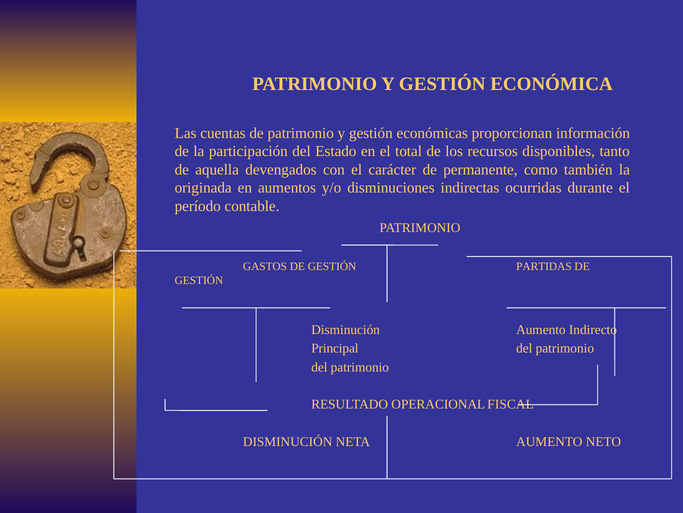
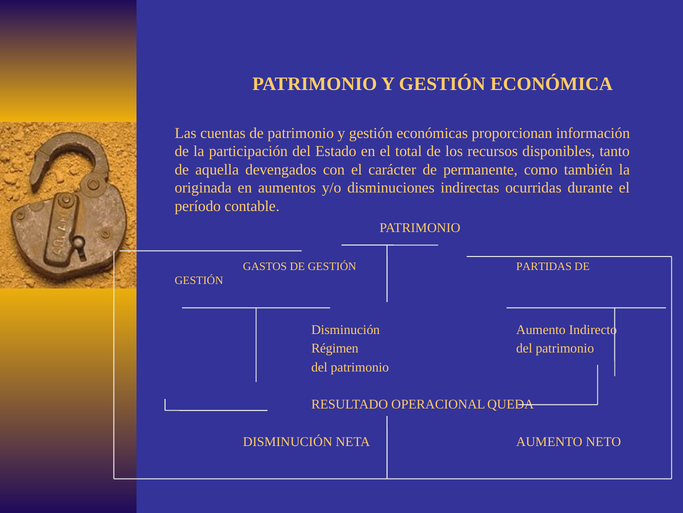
Principal: Principal -> Régimen (335, 348)
FISCAL: FISCAL -> QUEDA (511, 404)
